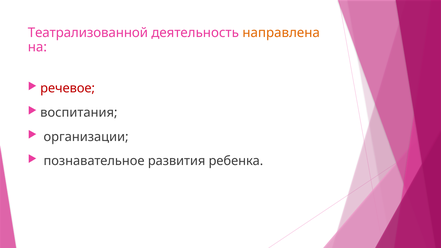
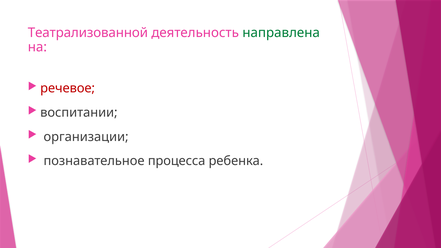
направлена colour: orange -> green (281, 33)
воспитания: воспитания -> воспитании (79, 113)
развития: развития -> процесса (177, 161)
